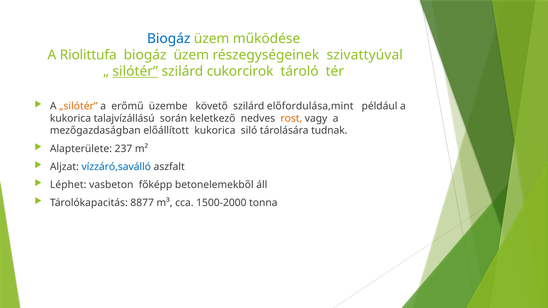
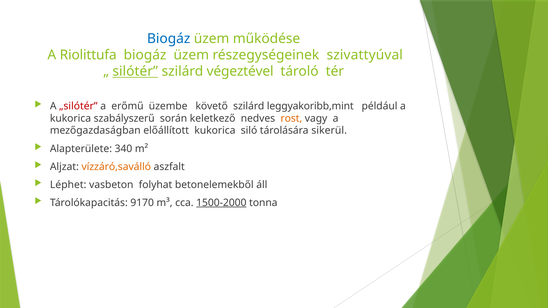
cukorcirok: cukorcirok -> végeztével (240, 72)
„silótér colour: orange -> red (78, 106)
előfordulása,mint: előfordulása,mint -> leggyakoribb,mint (310, 106)
talajvízállású: talajvízállású -> szabályszerű (124, 118)
tudnak: tudnak -> sikerül (329, 131)
237: 237 -> 340 (123, 149)
vízzáró,saválló colour: blue -> orange (116, 167)
főképp: főképp -> folyhat (156, 185)
8877: 8877 -> 9170 (142, 203)
1500-2000 underline: none -> present (221, 203)
